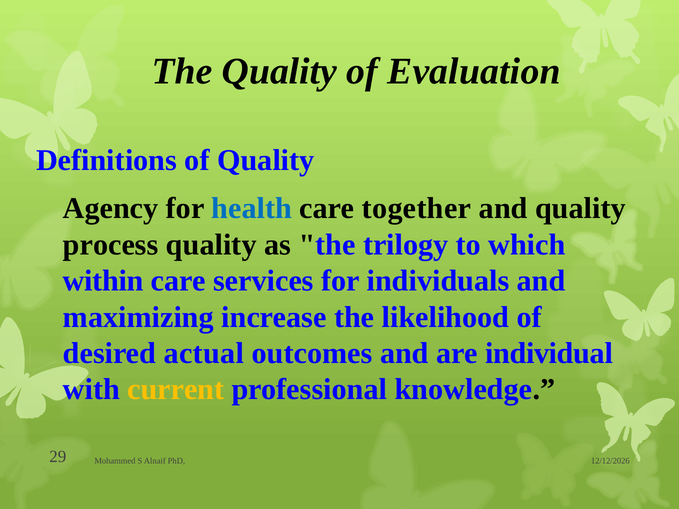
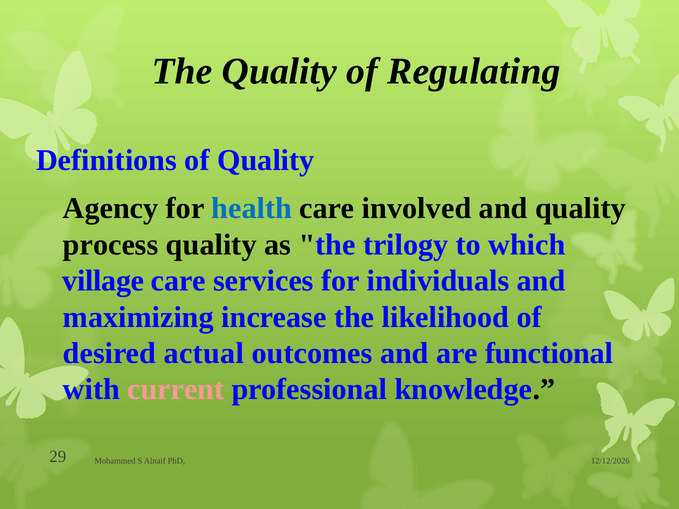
Evaluation: Evaluation -> Regulating (474, 71)
together: together -> involved (417, 209)
within: within -> village (103, 281)
individual: individual -> functional (549, 353)
current colour: yellow -> pink (176, 390)
